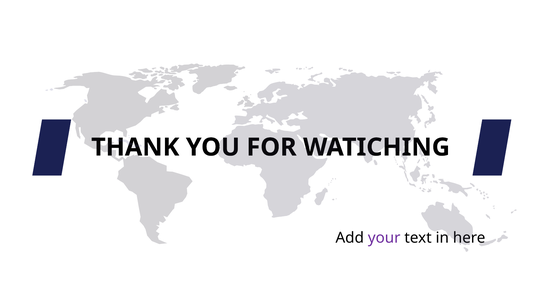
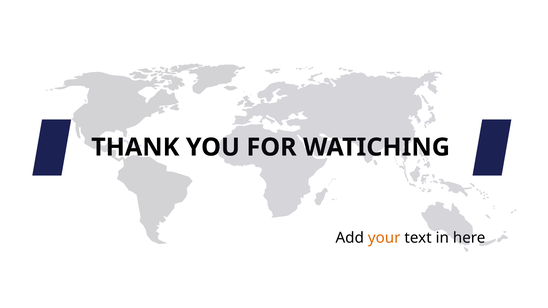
your colour: purple -> orange (384, 238)
